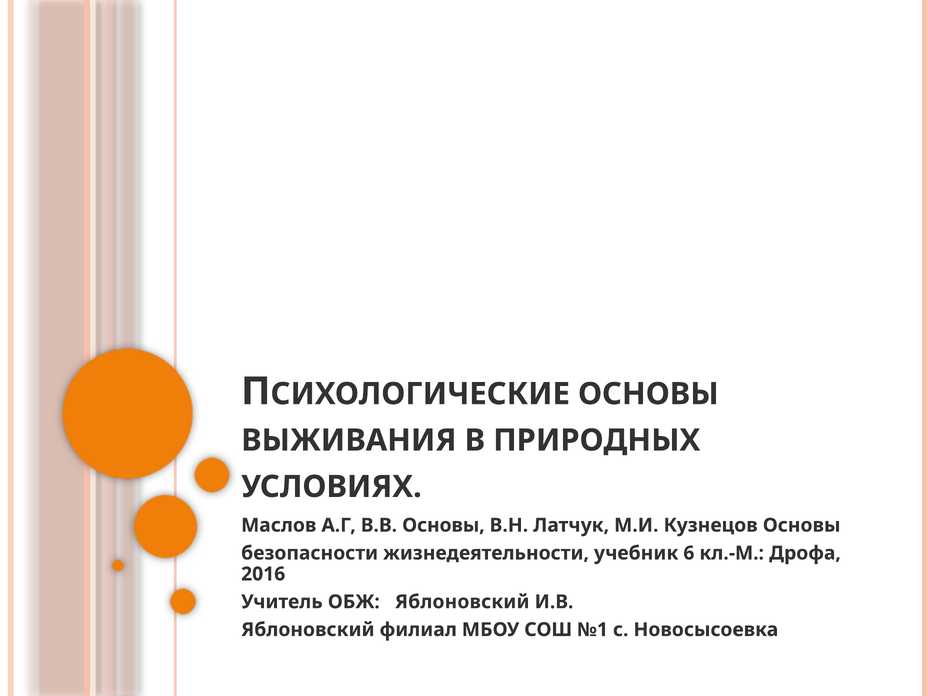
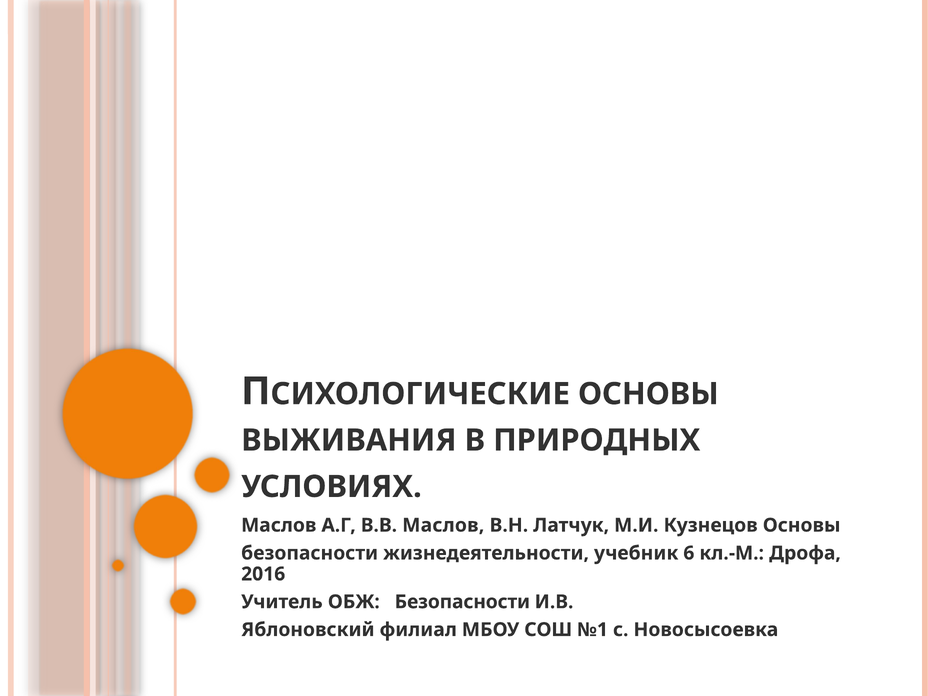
В.В Основы: Основы -> Маслов (443, 525)
ОБЖ Яблоновский: Яблоновский -> Безопасности (462, 602)
